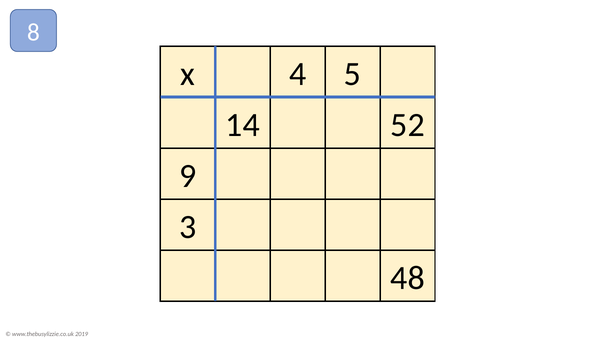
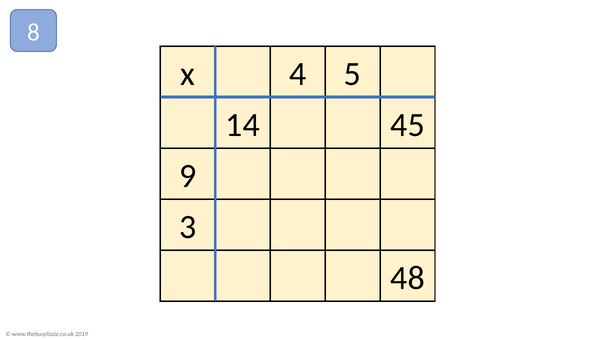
52: 52 -> 45 (408, 125)
